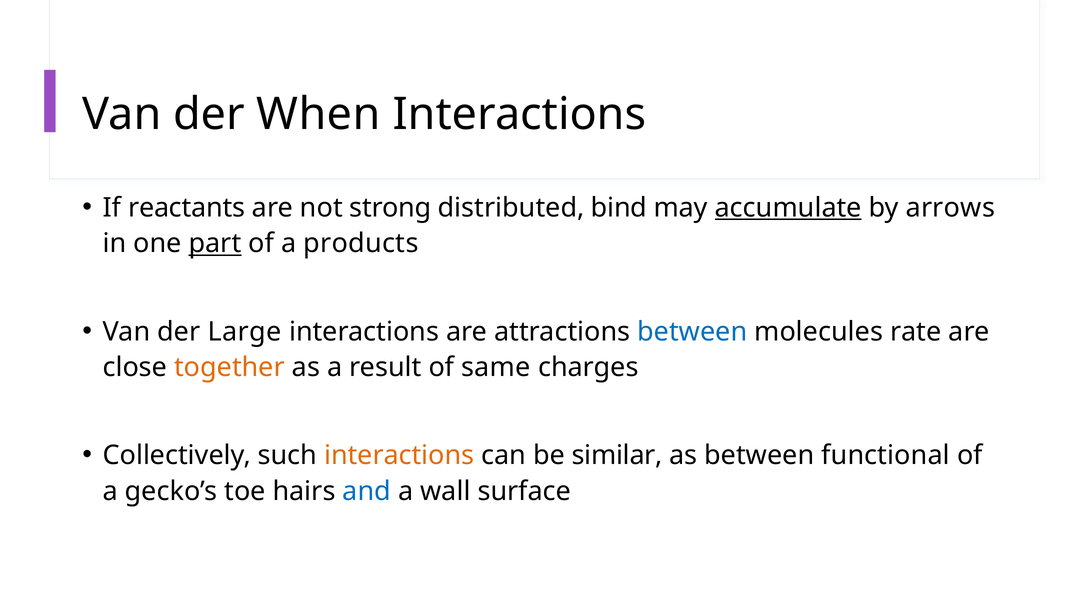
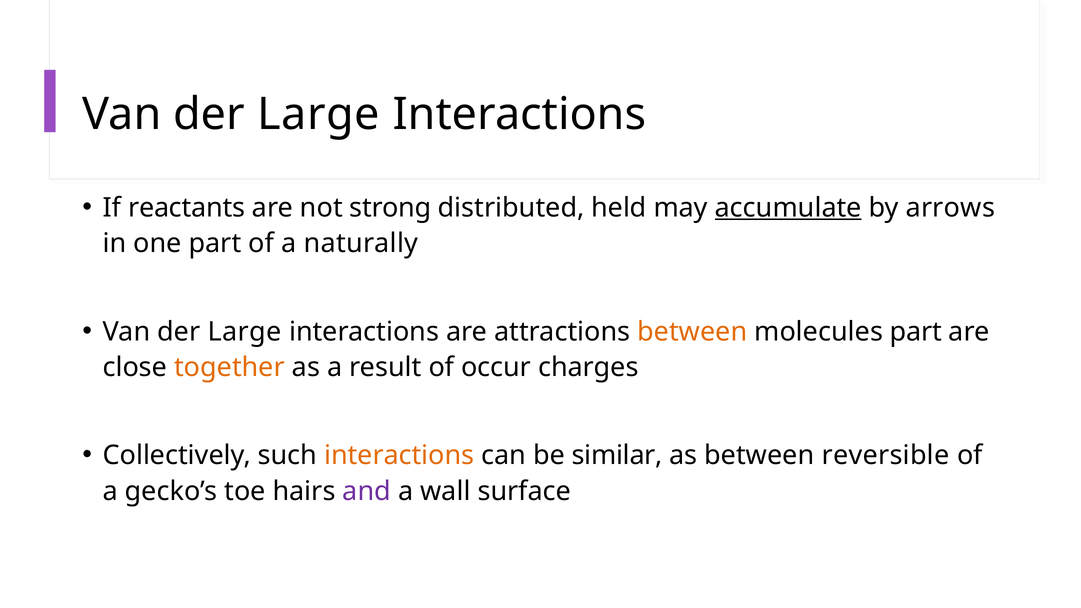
When: When -> Large (318, 114)
bind: bind -> held (619, 208)
part underline: present -> none (215, 243)
products: products -> naturally (361, 243)
between colour: blue -> orange (692, 332)
molecules rate: rate -> part (916, 332)
same: same -> occur (496, 367)
functional: functional -> reversible (886, 455)
and colour: blue -> purple (367, 491)
